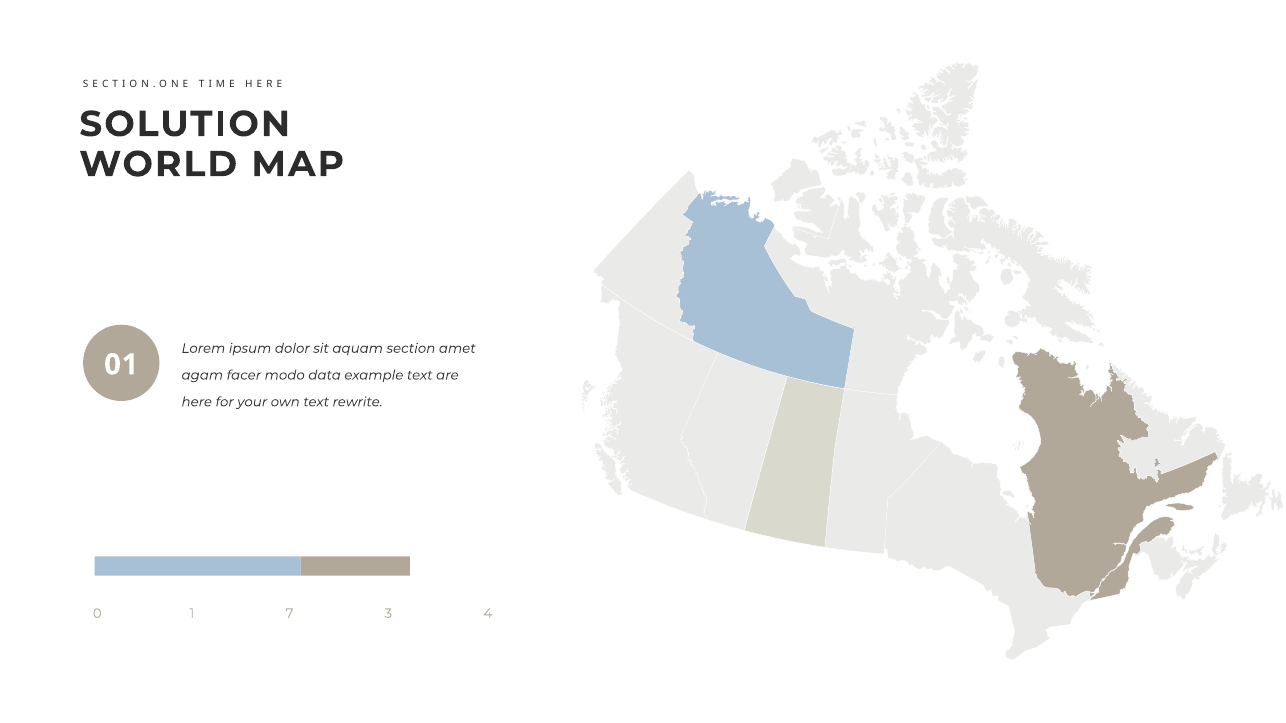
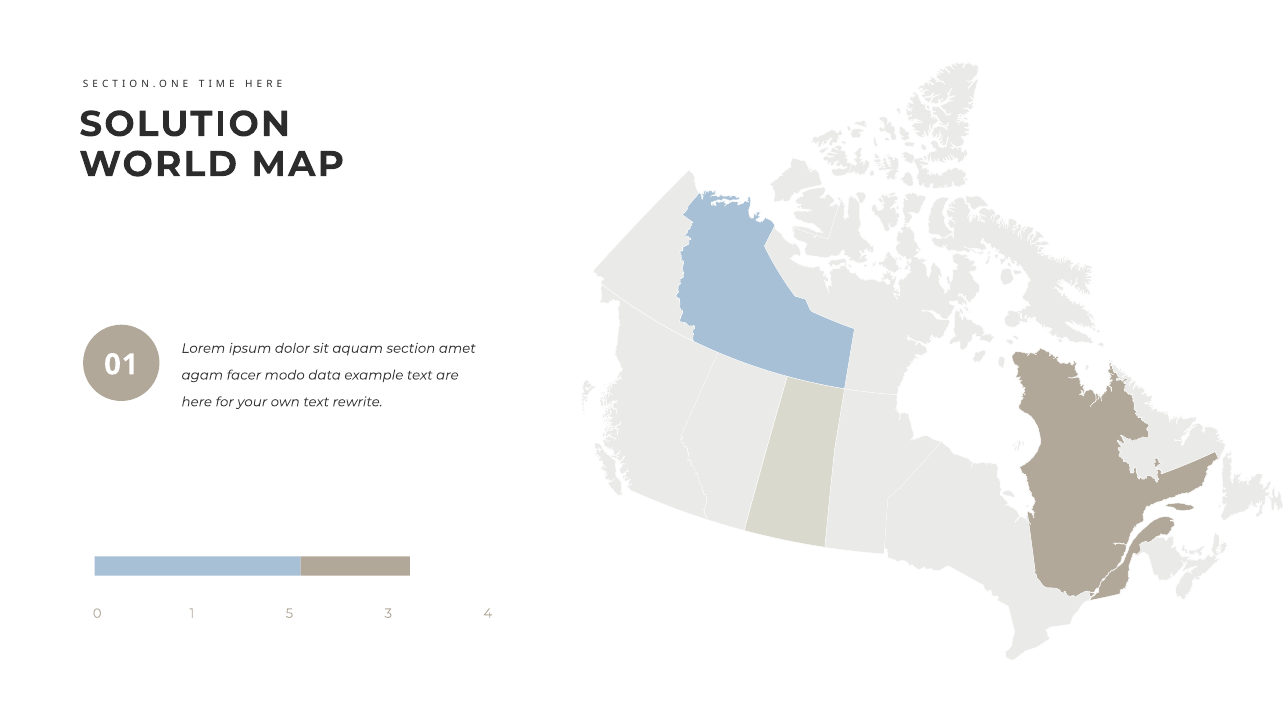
7: 7 -> 5 (289, 614)
